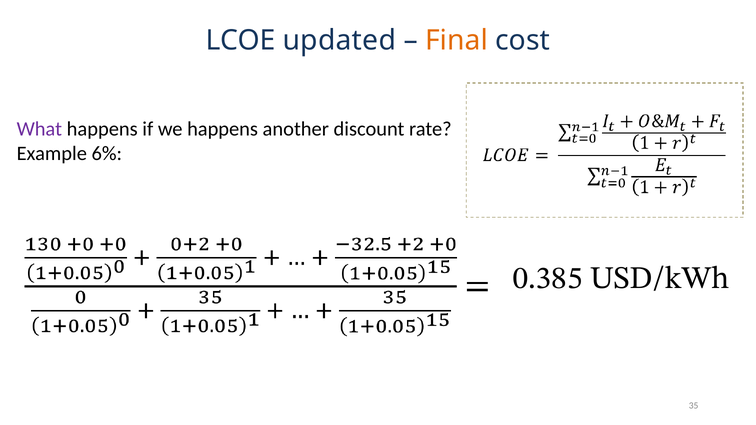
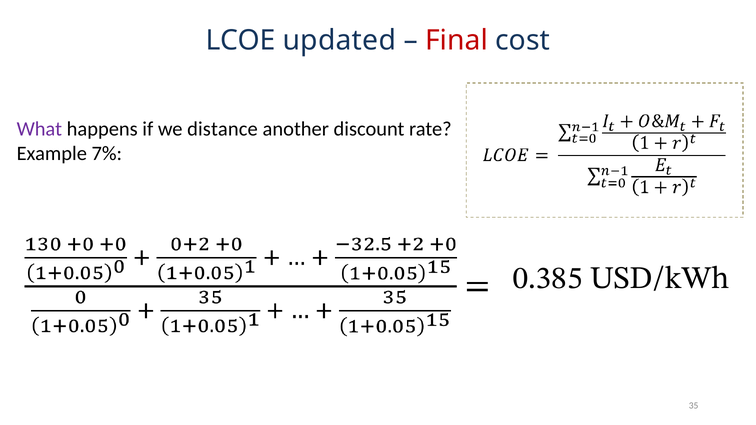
Final colour: orange -> red (457, 41)
we happens: happens -> distance (222, 129)
6%: 6% -> 7% (107, 154)
